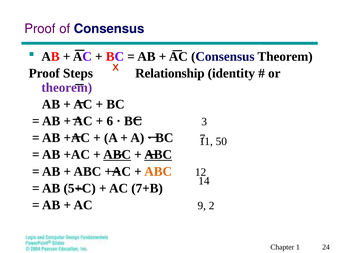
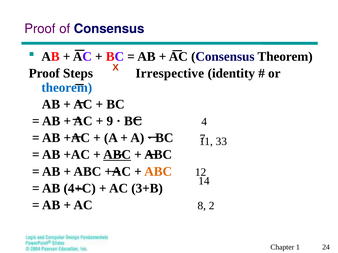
Relationship: Relationship -> Irrespective (170, 73)
theorem colour: purple -> blue (67, 88)
6: 6 -> 9 (110, 121)
3: 3 -> 4 (204, 122)
50: 50 -> 33 (221, 142)
ABC underline: present -> none (158, 155)
5+C: 5+C -> 4+C (80, 189)
7+B: 7+B -> 3+B (147, 189)
9: 9 -> 8 (202, 206)
